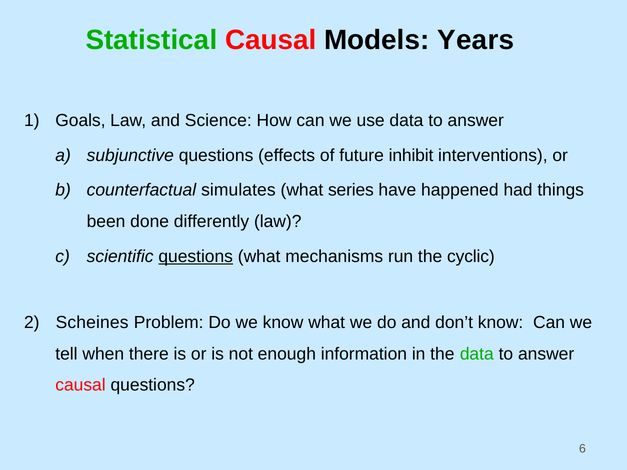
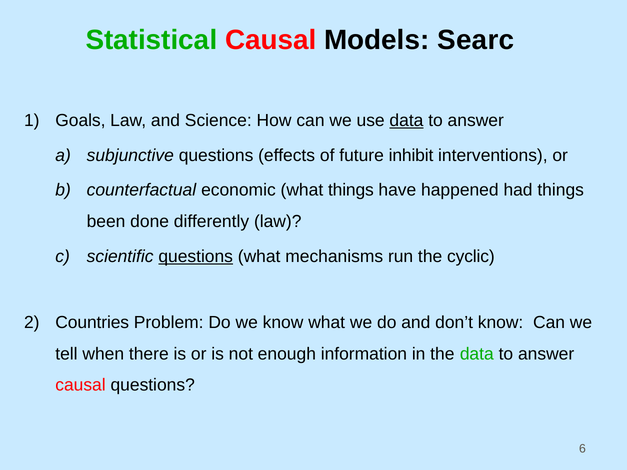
Years: Years -> Searc (476, 40)
data underline: none -> present (406, 121)
simulates: simulates -> economic (238, 190)
what series: series -> things (351, 190)
Scheines: Scheines -> Countries (92, 323)
